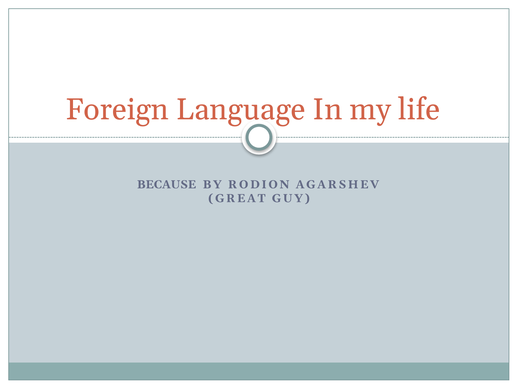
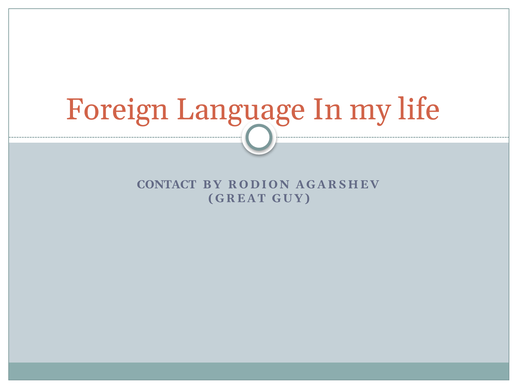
BECAUSE: BECAUSE -> CONTACT (167, 184)
